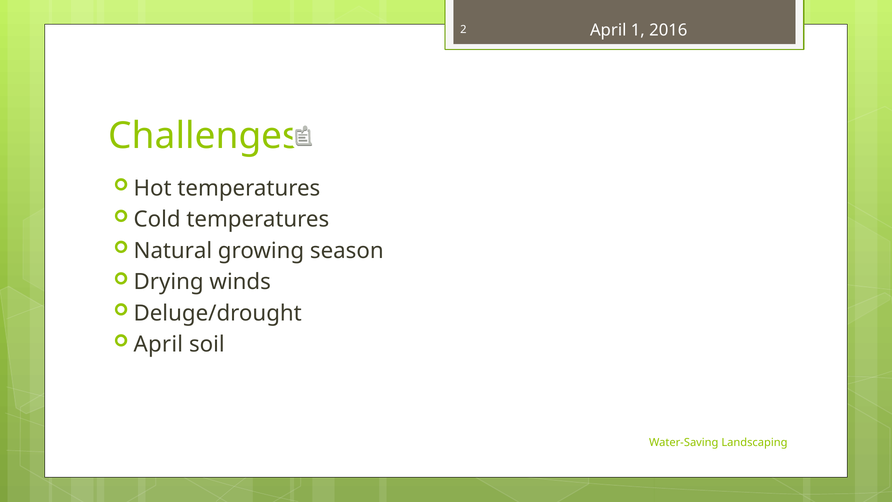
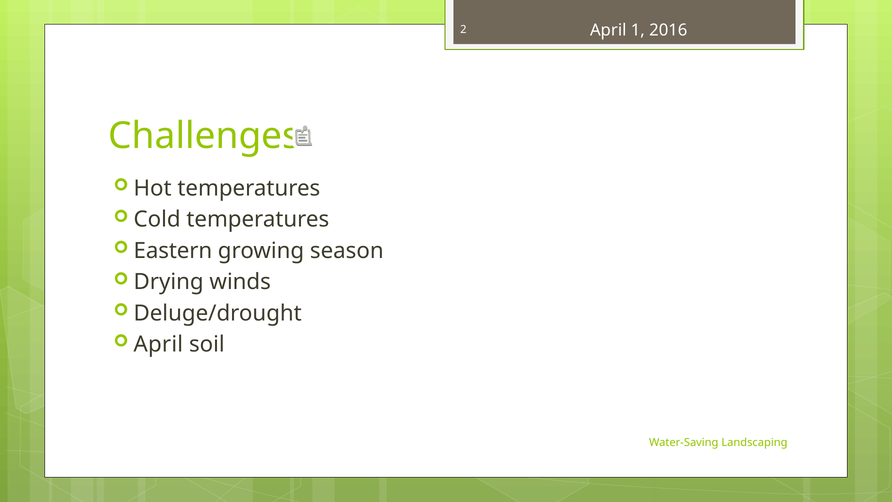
Natural: Natural -> Eastern (173, 251)
